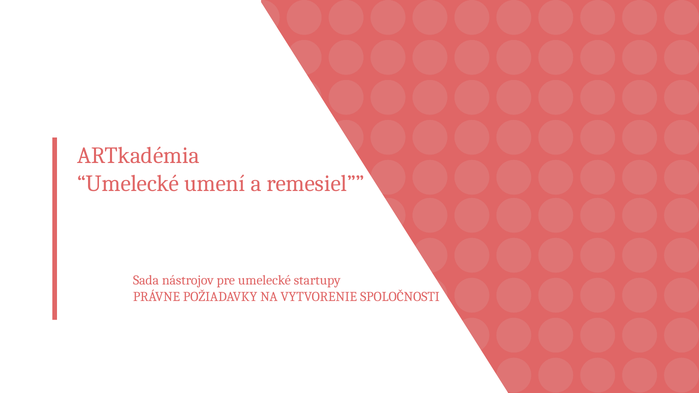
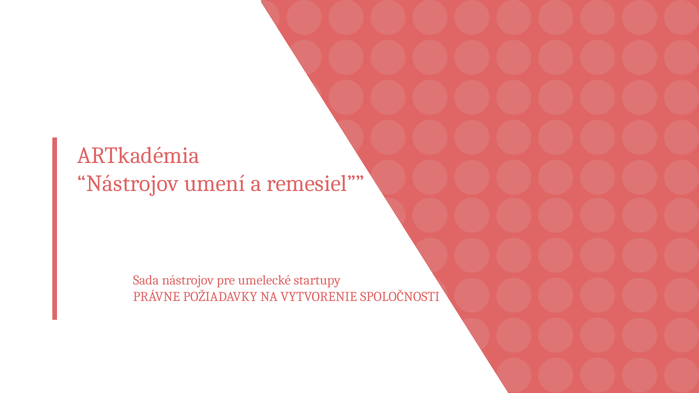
Umelecké: Umelecké -> Nástrojov (128, 184)
